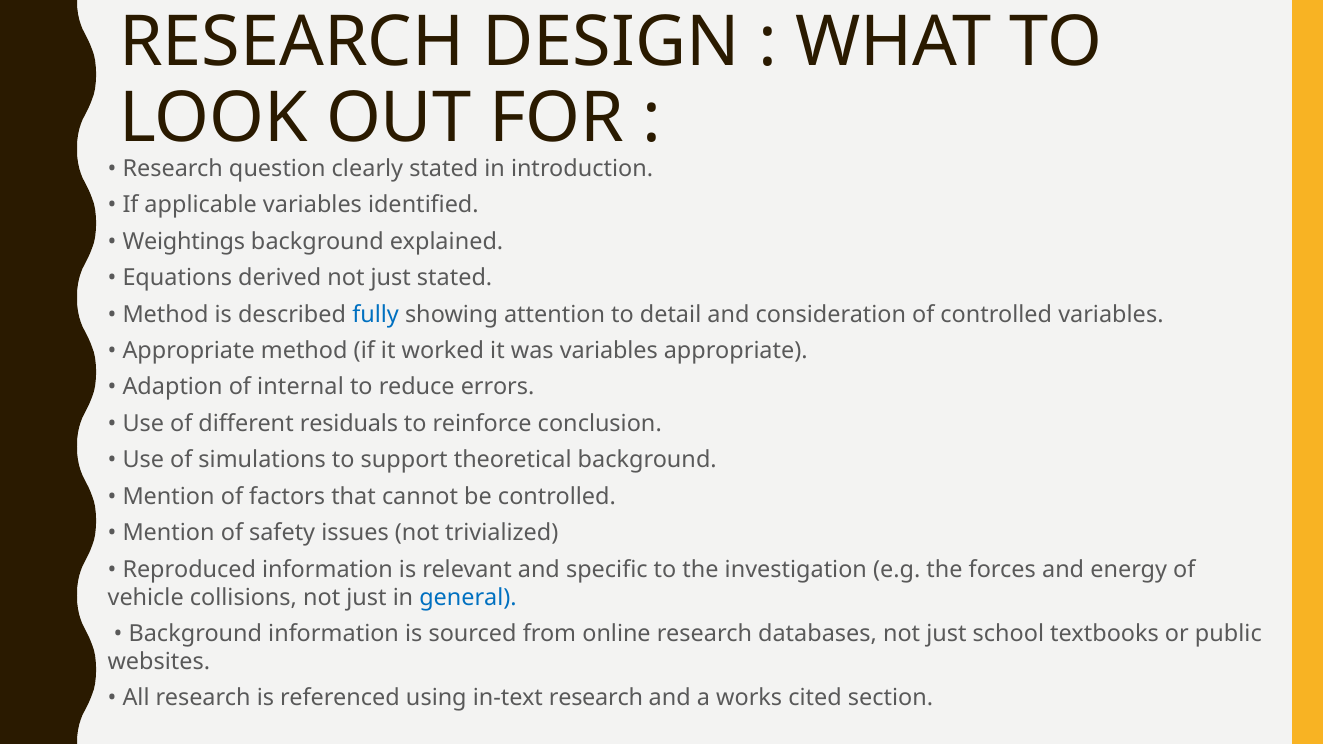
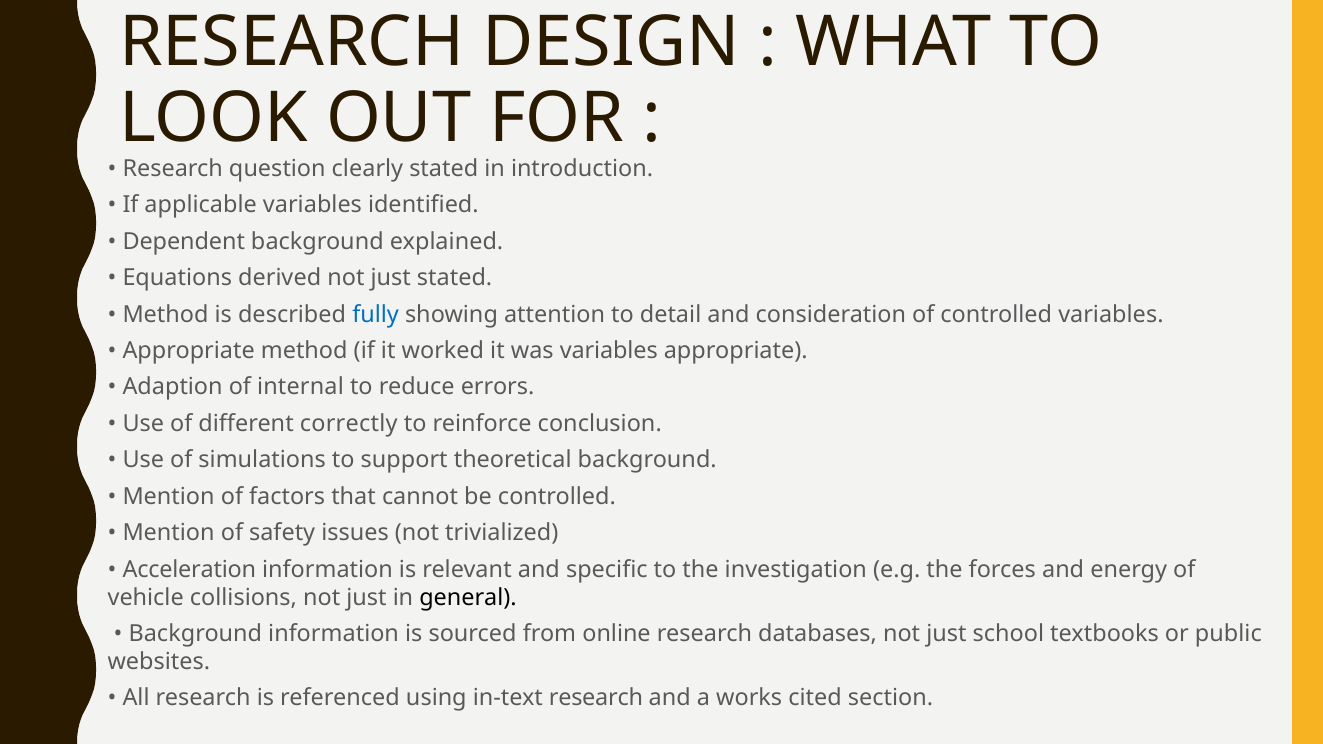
Weightings: Weightings -> Dependent (184, 241)
residuals: residuals -> correctly (349, 424)
Reproduced: Reproduced -> Acceleration (189, 570)
general colour: blue -> black (468, 598)
